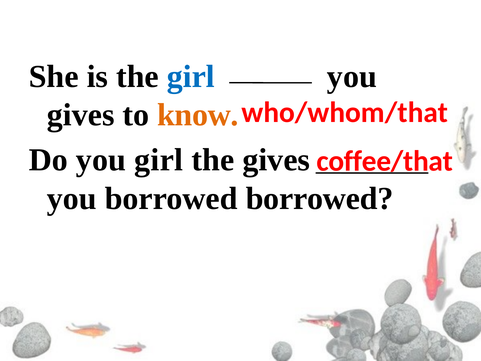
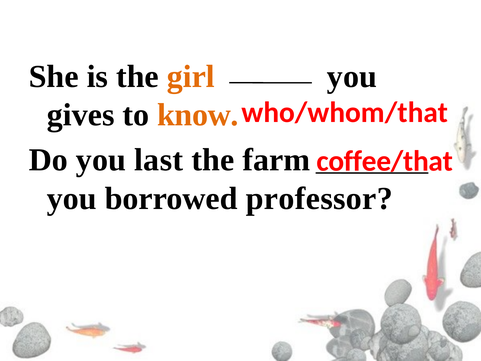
girl colour: blue -> orange (191, 76)
you girl: girl -> last (159, 160)
the gives: gives -> farm (276, 160)
borrowed borrowed: borrowed -> professor (319, 198)
